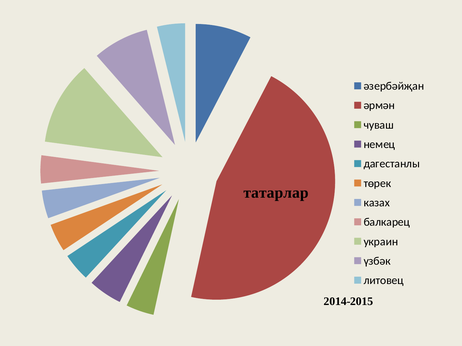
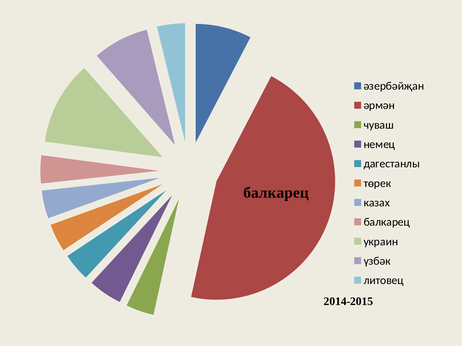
татарлар: татарлар -> балкарец (276, 193)
